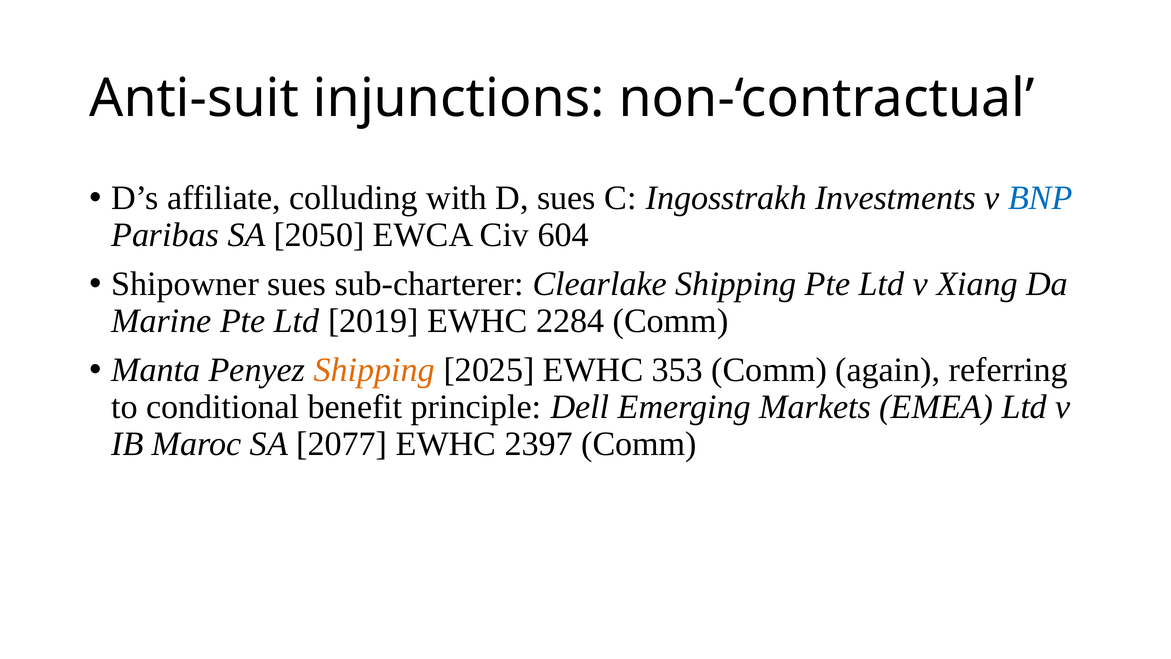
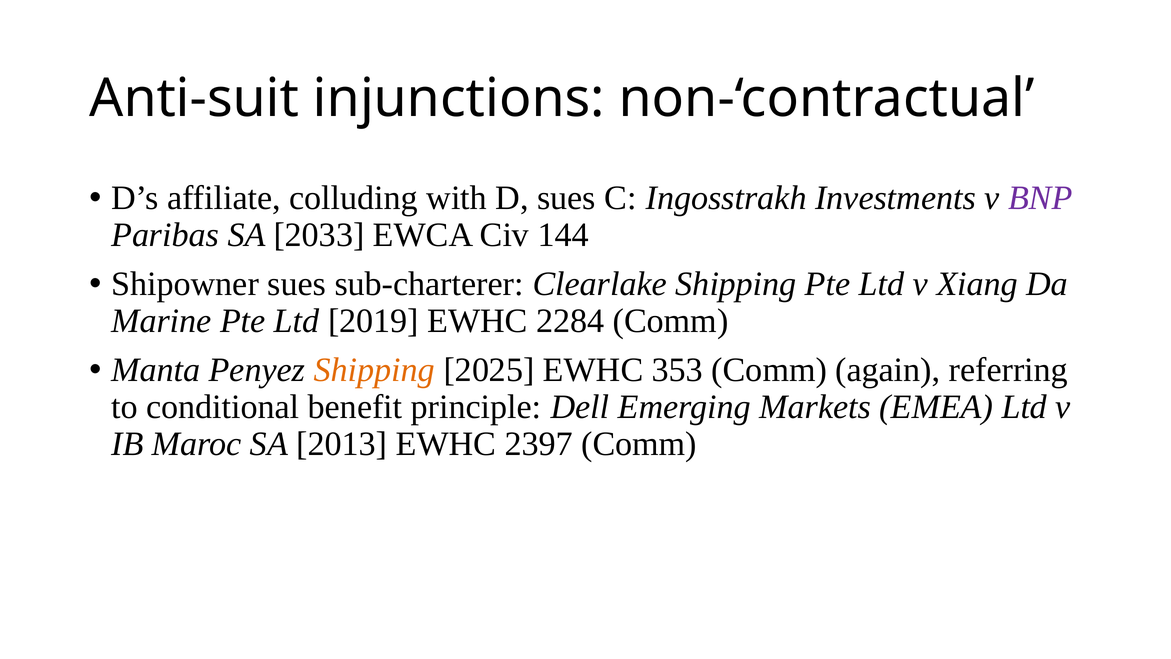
BNP colour: blue -> purple (1040, 198)
2050: 2050 -> 2033 (319, 235)
604: 604 -> 144 (563, 235)
2077: 2077 -> 2013 (342, 444)
